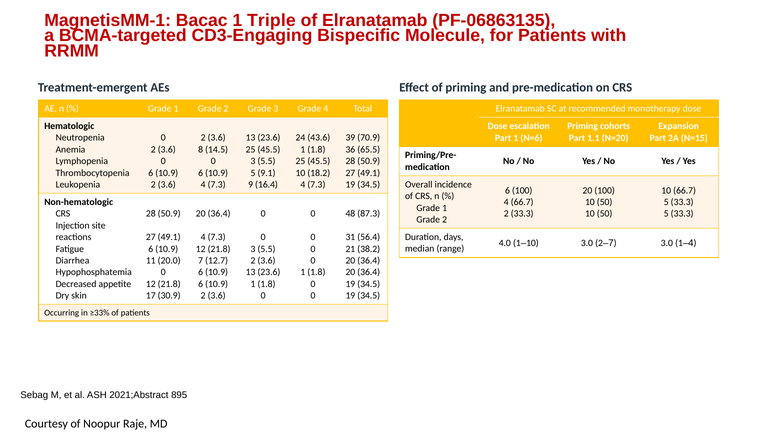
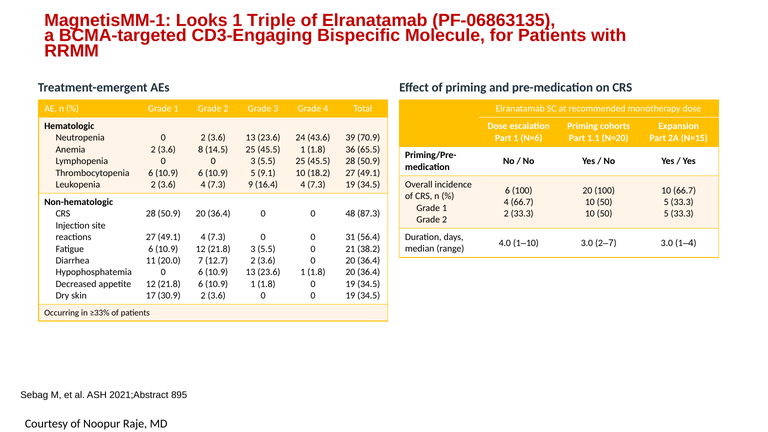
Bacac: Bacac -> Looks (202, 20)
